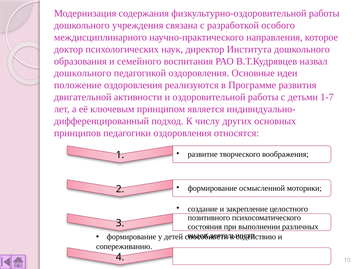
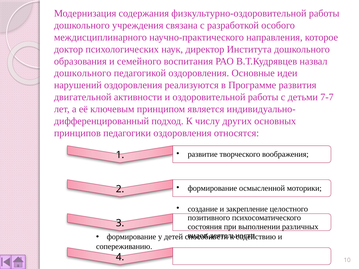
положение: положение -> нарушений (78, 85)
1-7: 1-7 -> 7-7 (327, 97)
